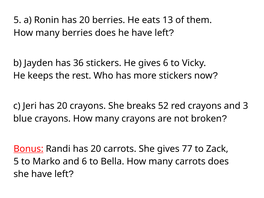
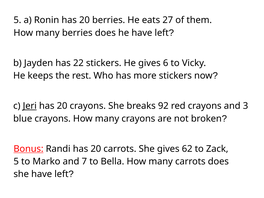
13: 13 -> 27 (168, 20)
36: 36 -> 22 (78, 63)
Jeri underline: none -> present (30, 106)
52: 52 -> 92 (163, 106)
77: 77 -> 62 (187, 149)
and 6: 6 -> 7 (84, 161)
